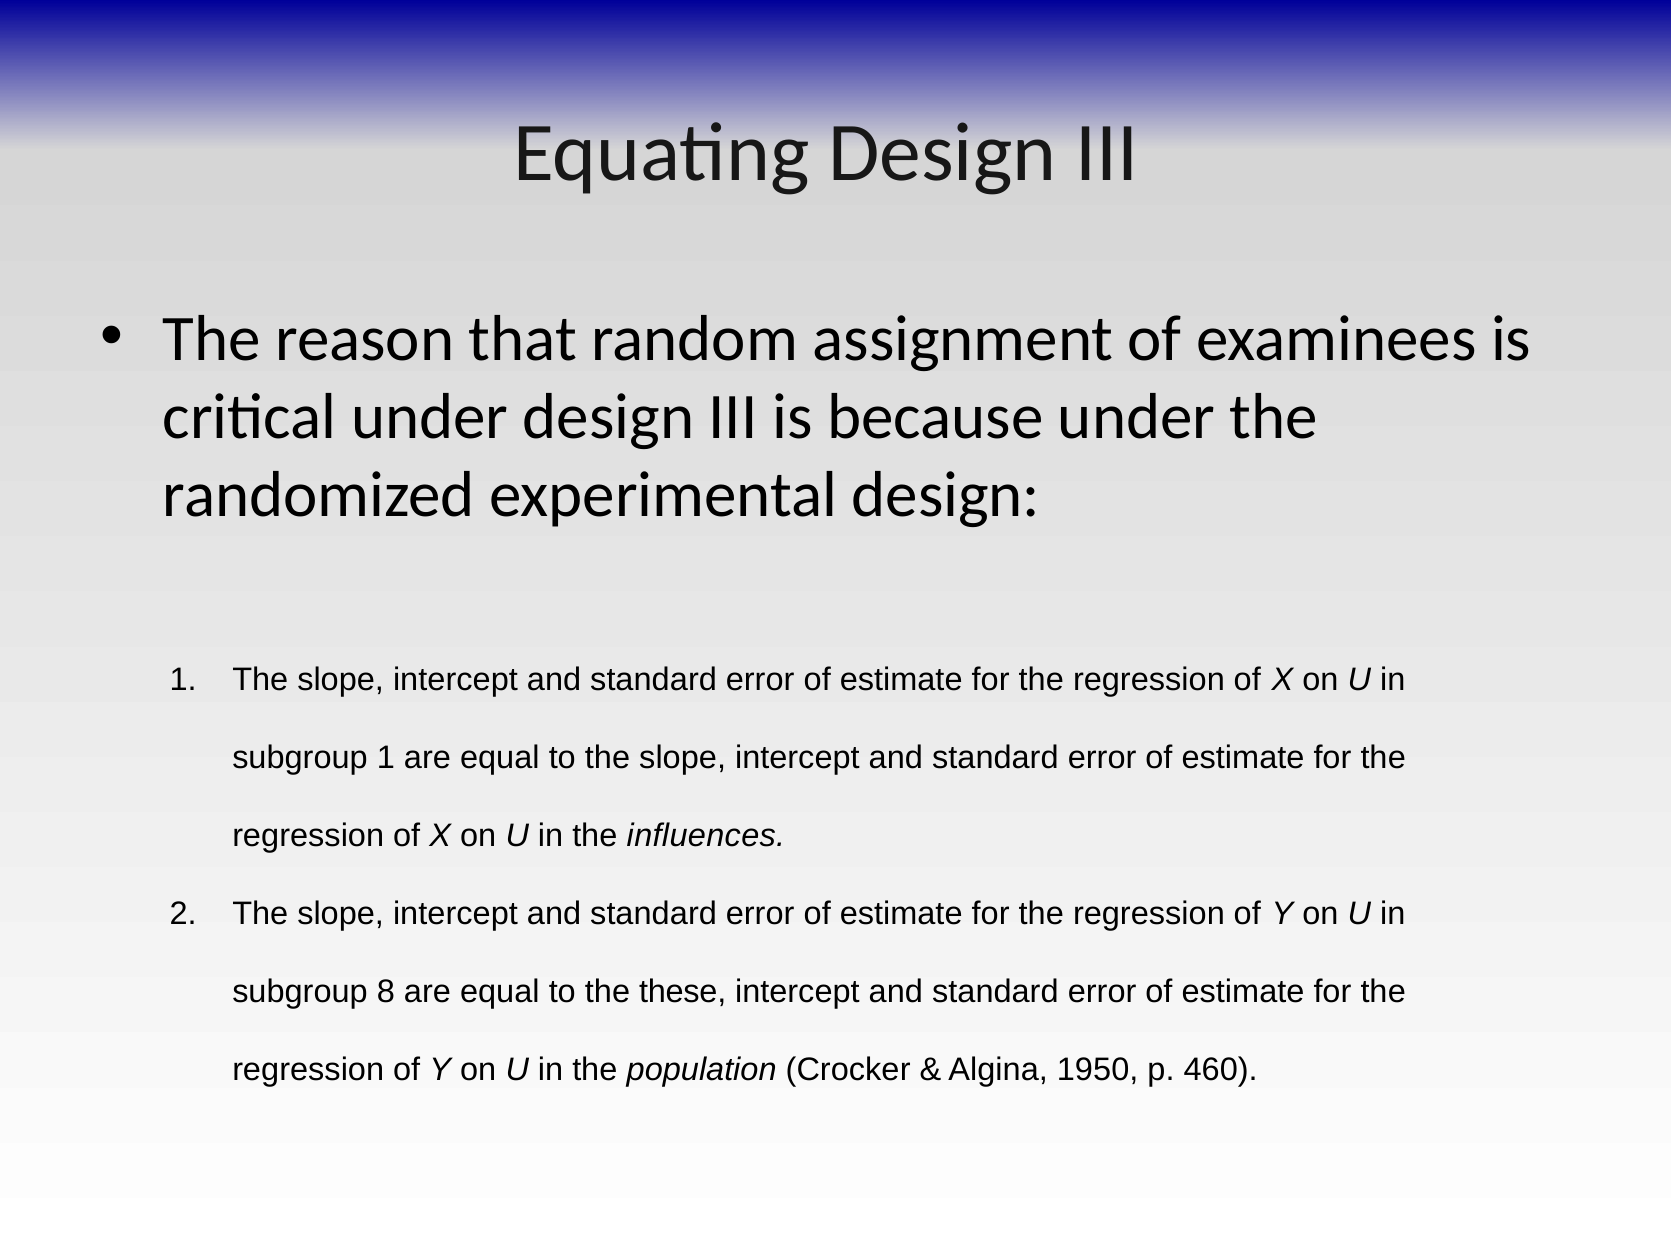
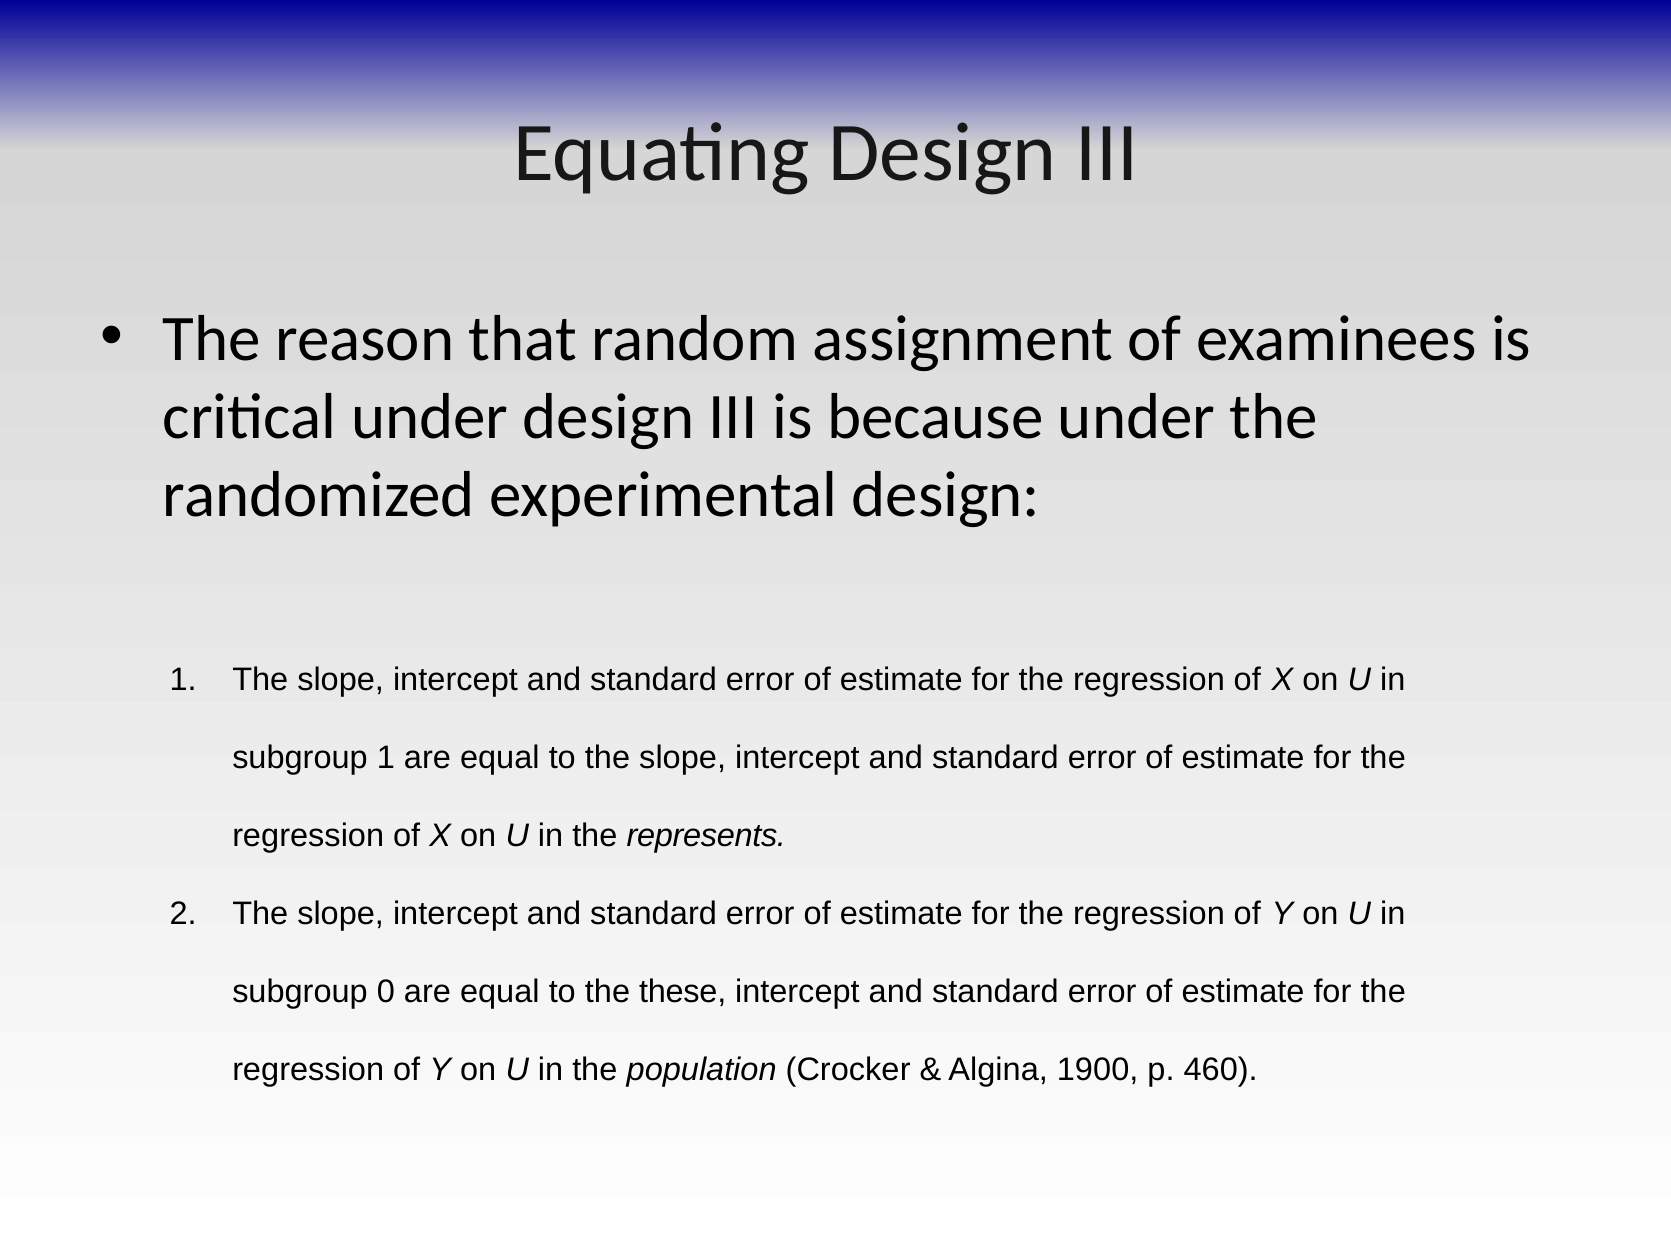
influences: influences -> represents (706, 836)
8: 8 -> 0 (386, 992)
1950: 1950 -> 1900 (1098, 1070)
